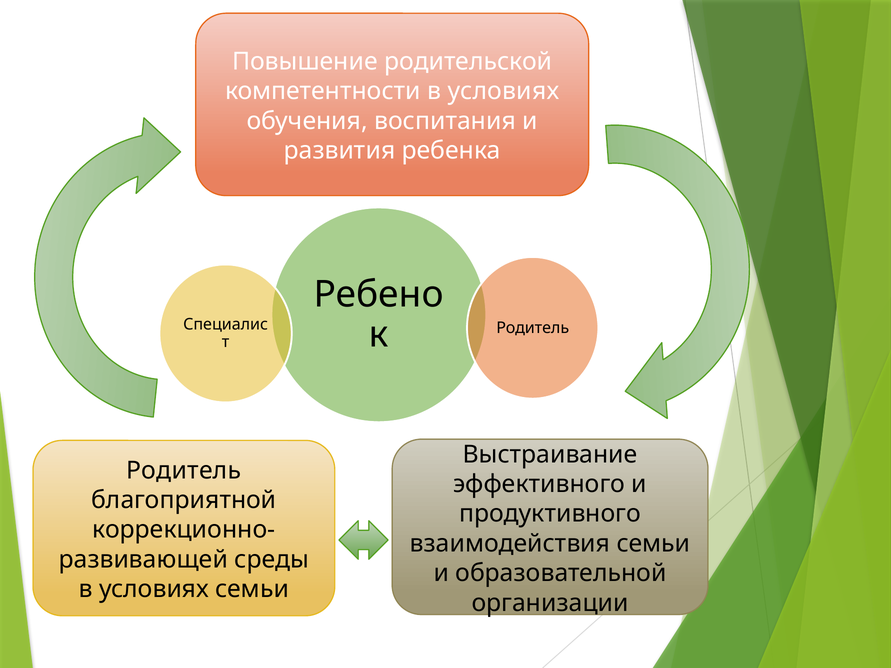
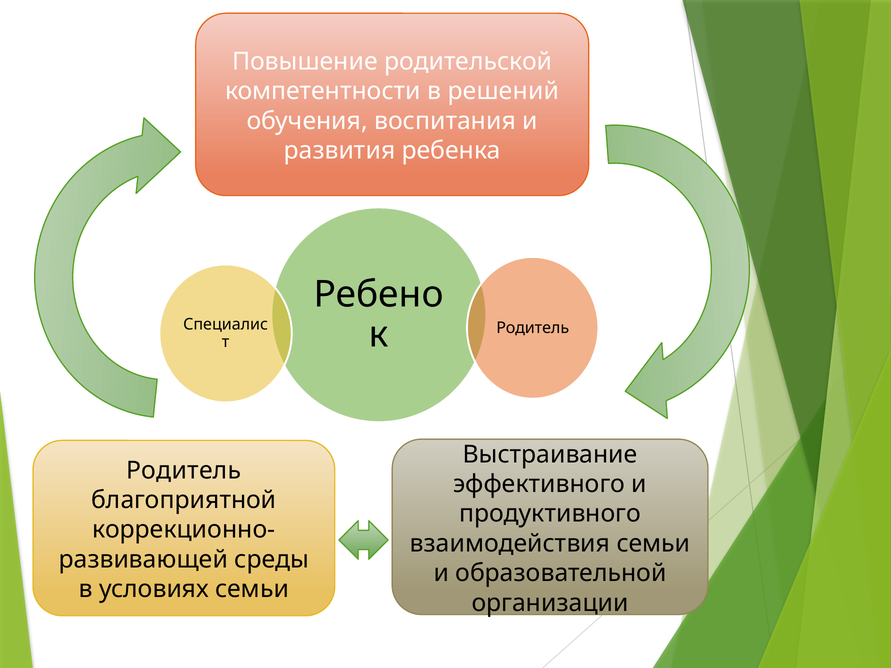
условиях: условиях -> решений (503, 91)
